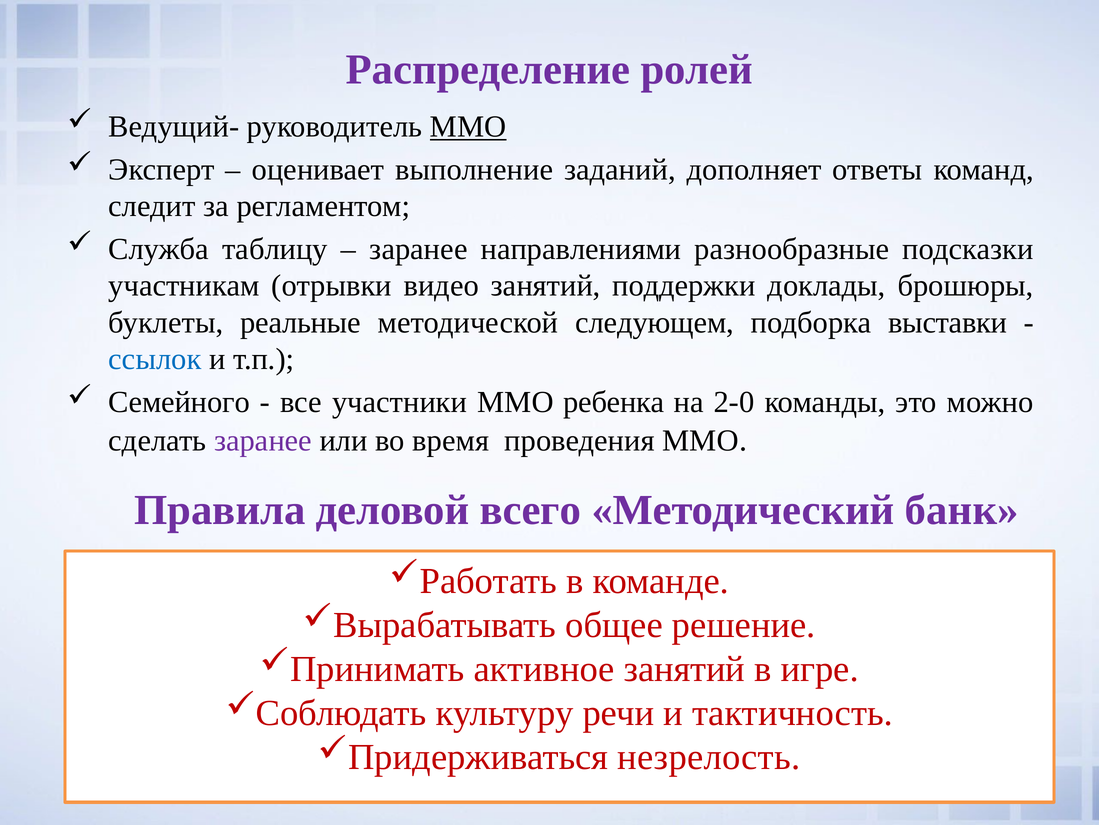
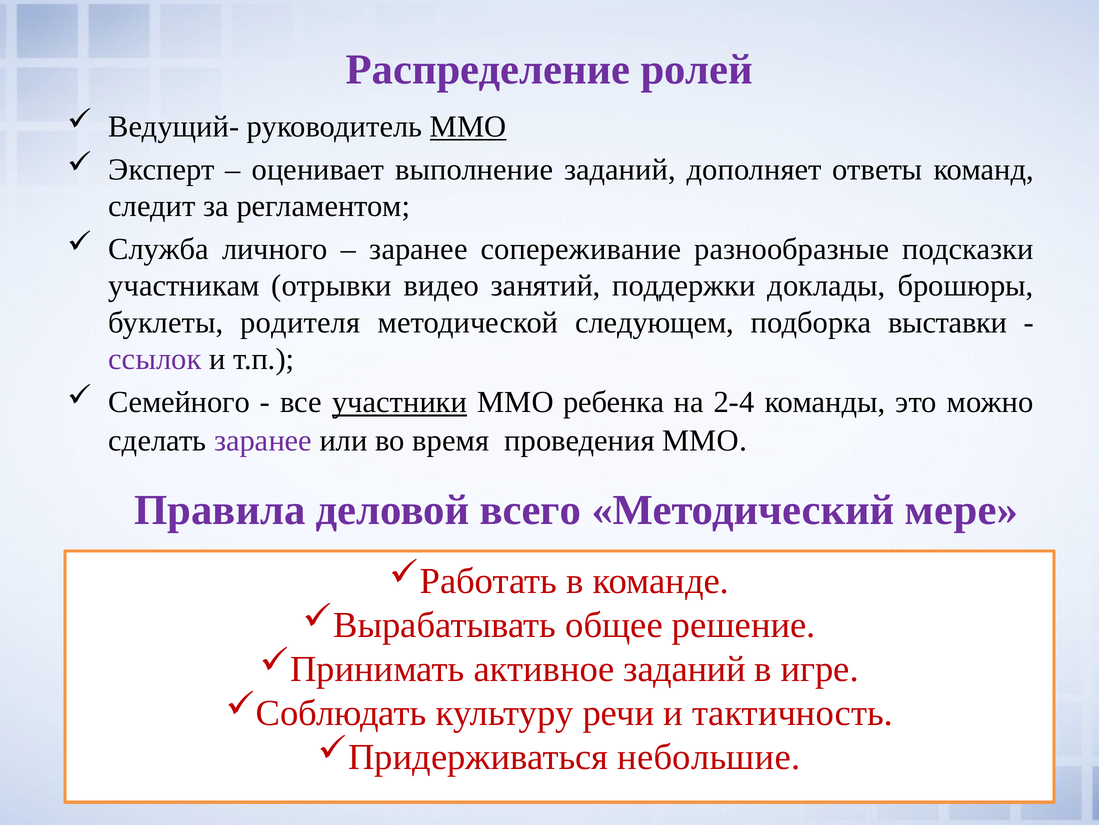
таблицу: таблицу -> личного (275, 249)
направлениями: направлениями -> сопереживание (581, 249)
реальные: реальные -> родителя (300, 322)
ссылок colour: blue -> purple (155, 359)
участники underline: none -> present (400, 402)
2-0: 2-0 -> 2-4 (734, 402)
банк: банк -> мере (962, 509)
активное занятий: занятий -> заданий (685, 669)
незрелость: незрелость -> небольшие (709, 756)
